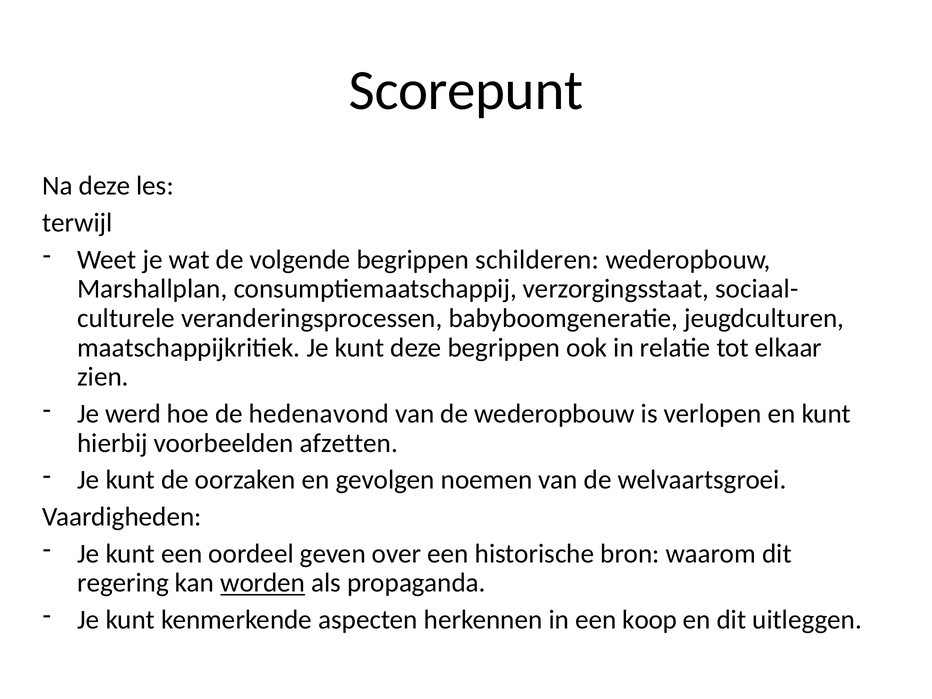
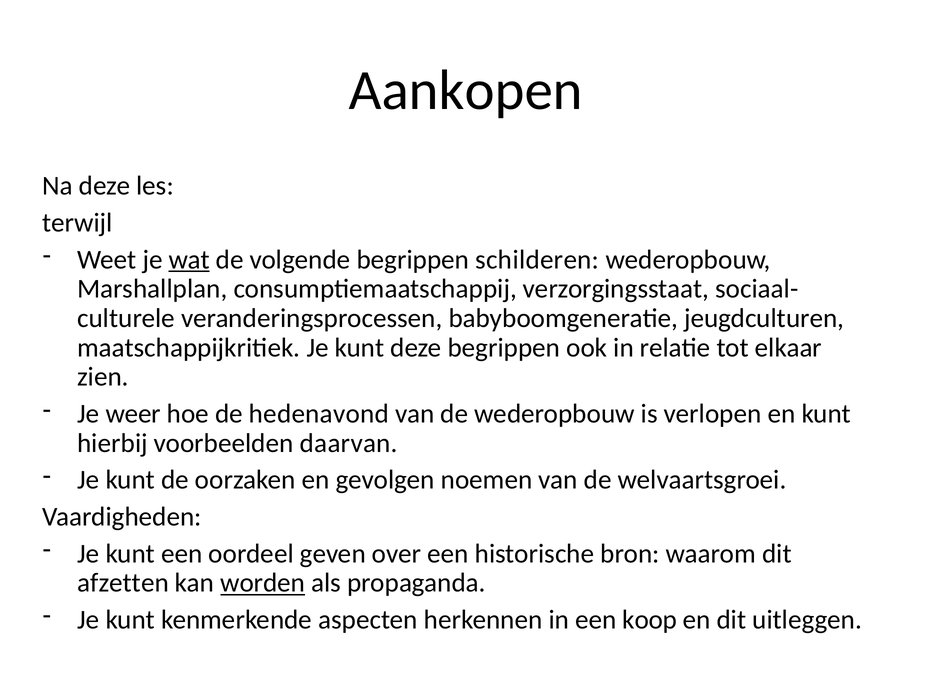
Scorepunt: Scorepunt -> Aankopen (466, 90)
wat underline: none -> present (189, 260)
werd: werd -> weer (133, 414)
afzetten: afzetten -> daarvan (349, 443)
regering: regering -> afzetten (123, 583)
